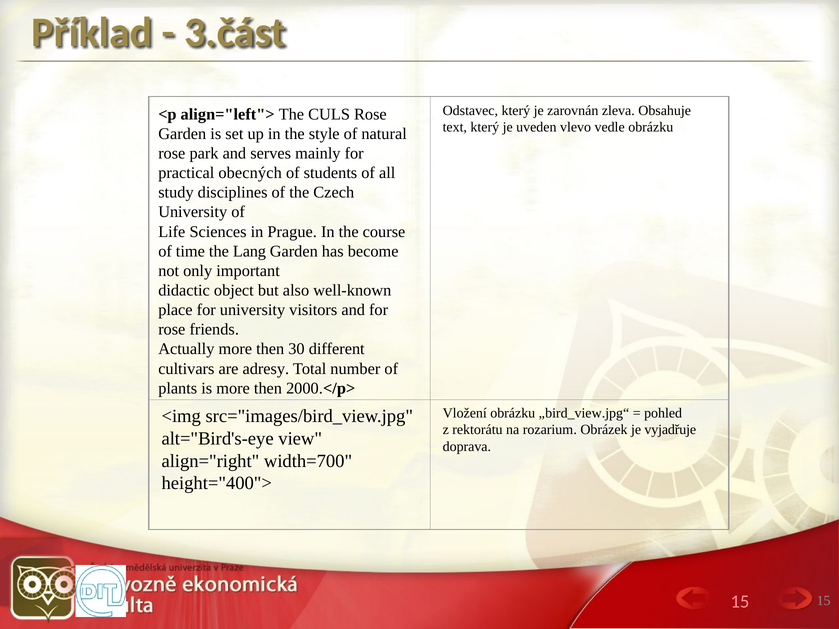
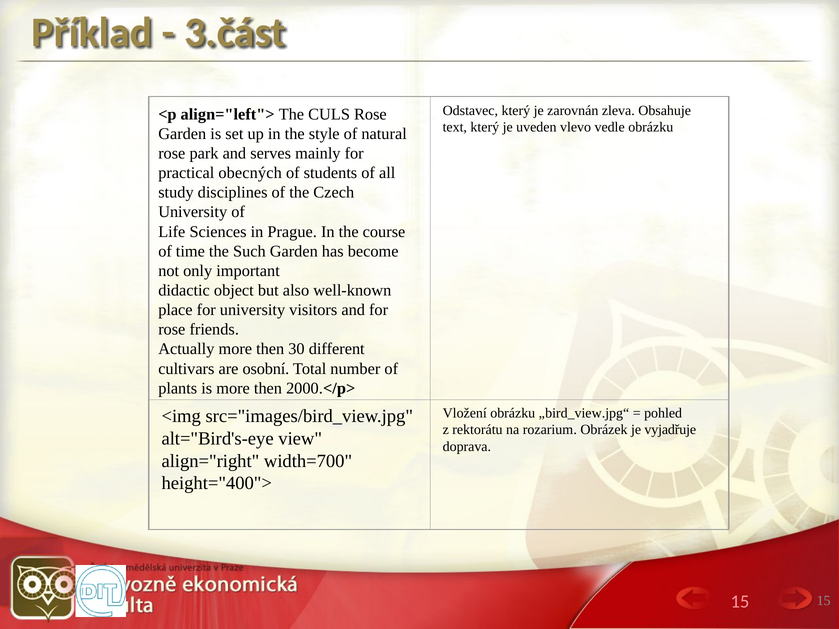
Lang: Lang -> Such (249, 251)
adresy: adresy -> osobní (266, 369)
